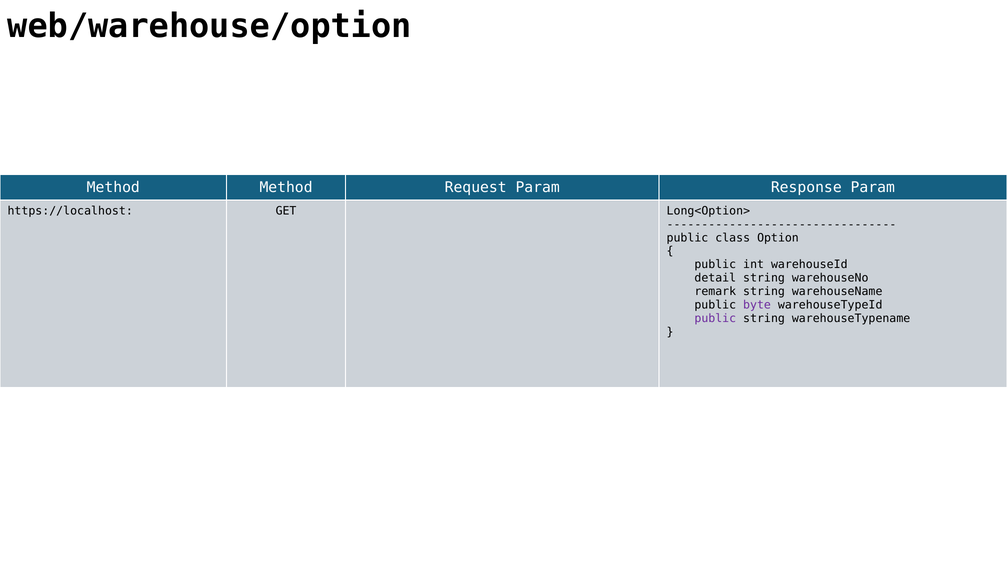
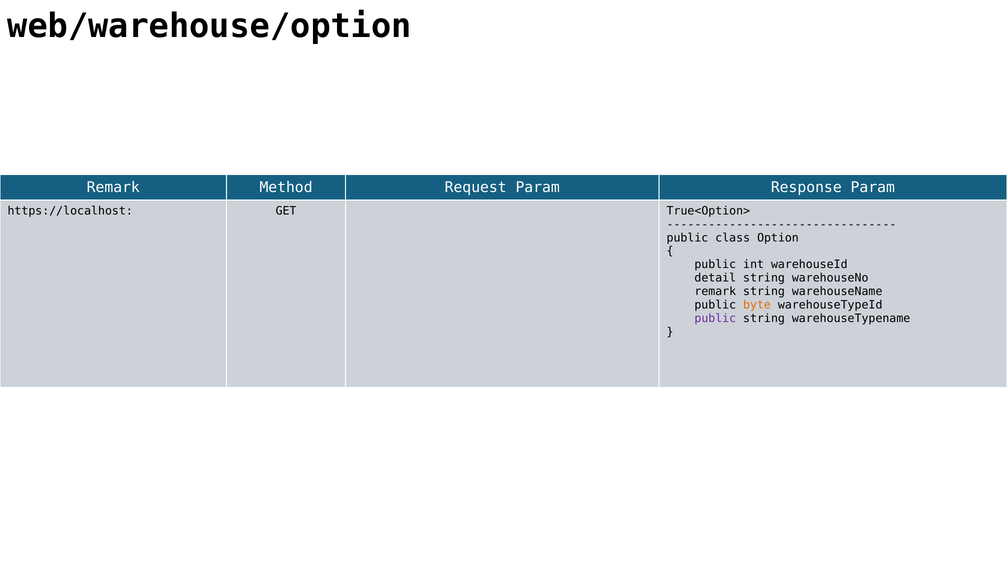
Method: Method -> Remark (113, 187)
Long<Option>: Long<Option> -> True<Option> (708, 211)
byte colour: purple -> orange (757, 305)
